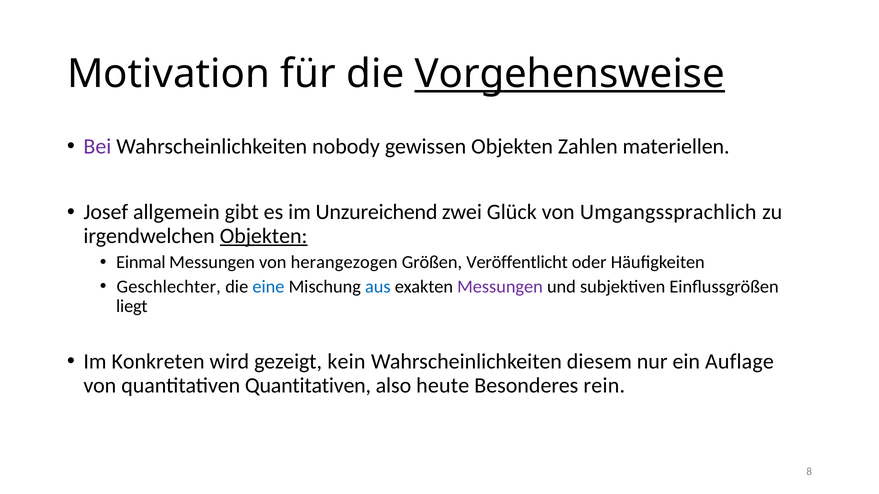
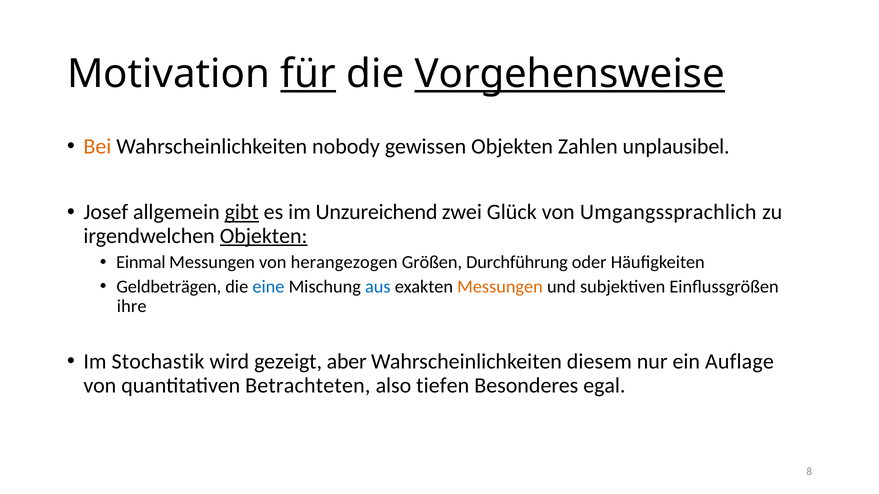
für underline: none -> present (308, 74)
Bei colour: purple -> orange (97, 147)
materiellen: materiellen -> unplausibel (676, 147)
gibt underline: none -> present (242, 212)
Veröffentlicht: Veröffentlicht -> Durchführung (517, 263)
Geschlechter: Geschlechter -> Geldbeträgen (169, 287)
Messungen colour: purple -> orange (500, 287)
liegt: liegt -> ihre (132, 307)
Konkreten: Konkreten -> Stochastik (158, 362)
kein: kein -> aber (347, 362)
quantitativen Quantitativen: Quantitativen -> Betrachteten (308, 386)
heute: heute -> tiefen (443, 386)
rein: rein -> egal (604, 386)
